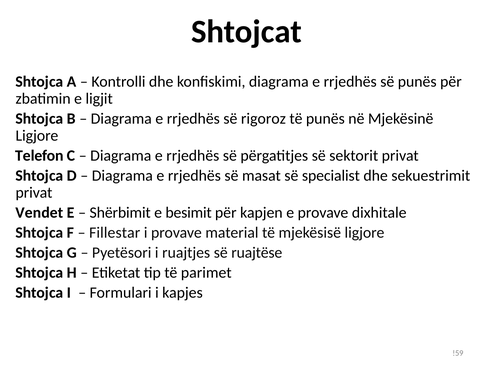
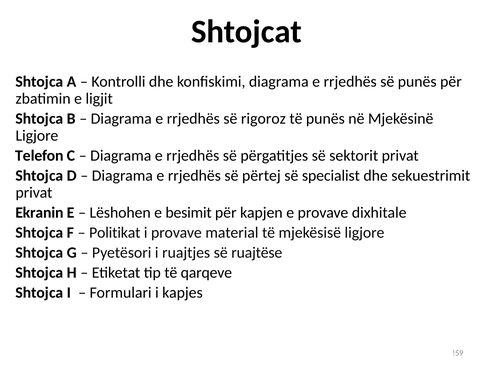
masat: masat -> përtej (261, 176)
Vendet: Vendet -> Ekranin (40, 212)
Shërbimit: Shërbimit -> Lëshohen (120, 212)
Fillestar: Fillestar -> Politikat (115, 232)
parimet: parimet -> qarqeve (206, 272)
